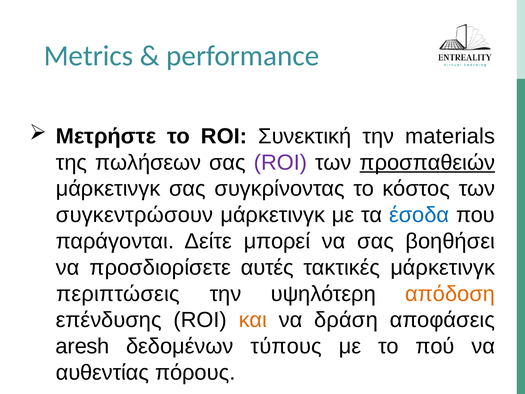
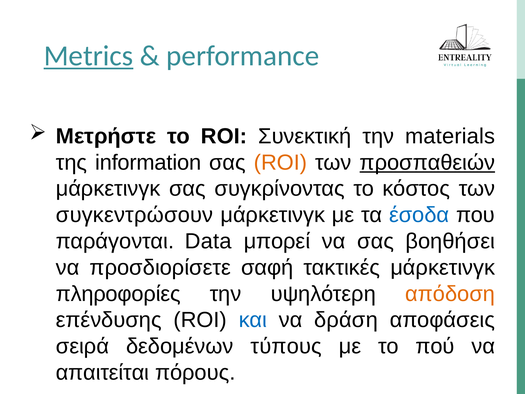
Metrics underline: none -> present (89, 56)
πωλήσεων: πωλήσεων -> information (148, 162)
ROI colour: purple -> orange (280, 162)
Δείτε: Δείτε -> Data (208, 241)
αυτές: αυτές -> σαφή (267, 267)
περιπτώσεις: περιπτώσεις -> πληροφορίες (118, 294)
και colour: orange -> blue (253, 320)
aresh: aresh -> σειρά (82, 346)
αυθεντίας: αυθεντίας -> απαιτείται (102, 372)
